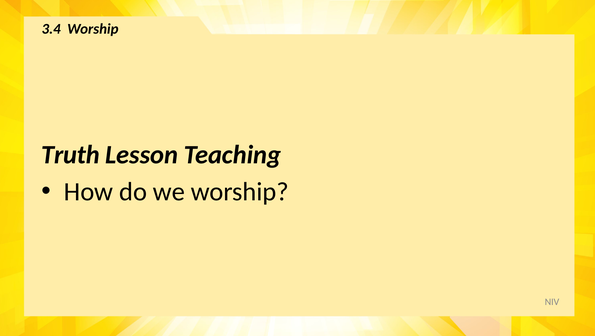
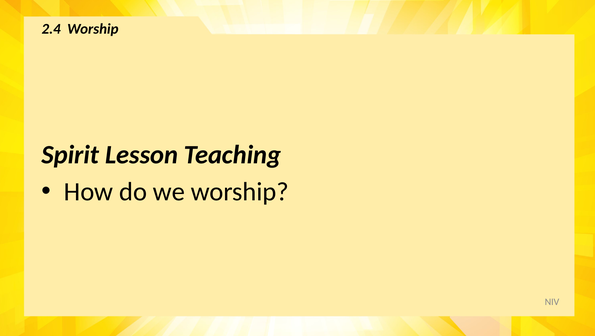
3.4: 3.4 -> 2.4 (51, 29)
Truth: Truth -> Spirit (70, 154)
